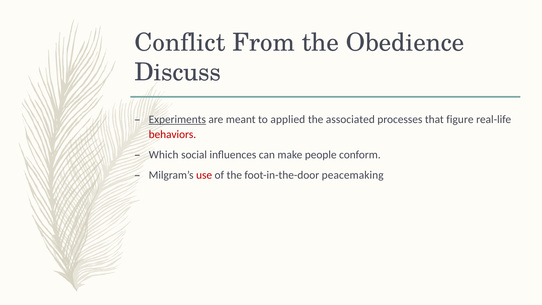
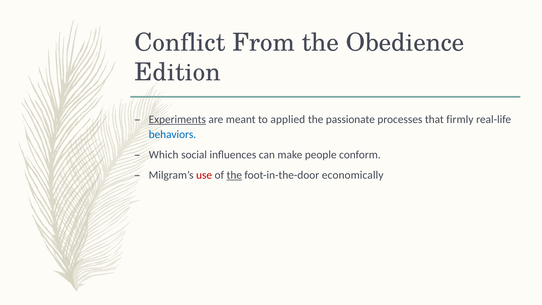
Discuss: Discuss -> Edition (178, 72)
associated: associated -> passionate (350, 119)
figure: figure -> firmly (460, 119)
behaviors colour: red -> blue (172, 135)
the underline: none -> present (234, 175)
peacemaking: peacemaking -> economically (353, 175)
